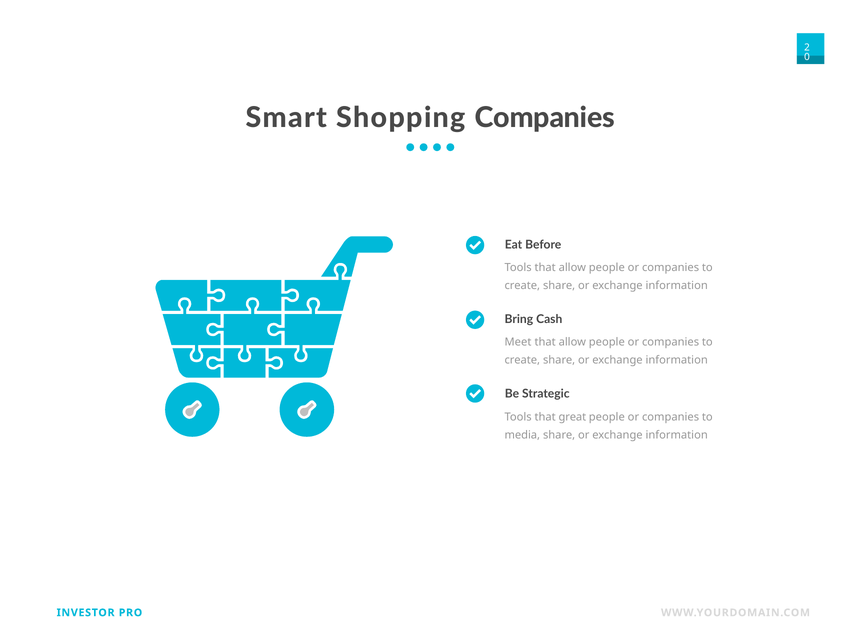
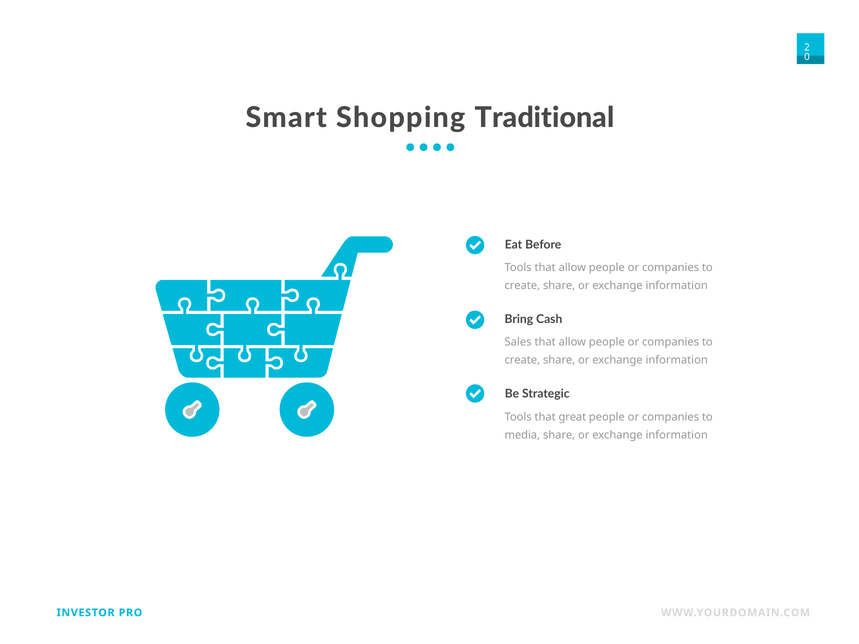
Shopping Companies: Companies -> Traditional (545, 118)
Meet: Meet -> Sales (518, 342)
